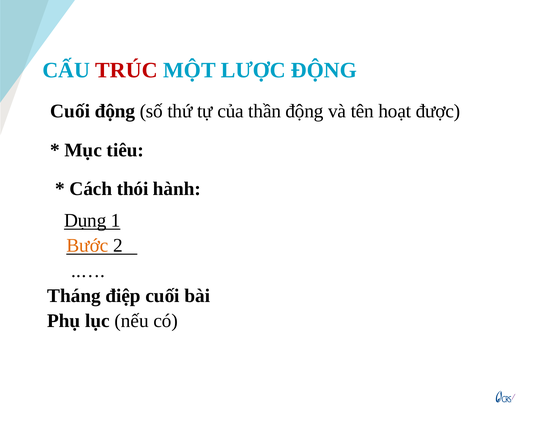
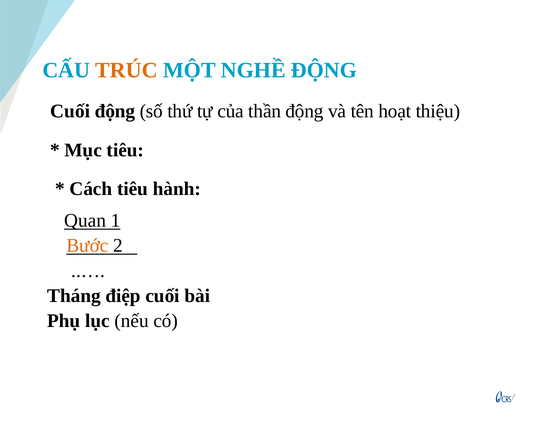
TRÚC colour: red -> orange (126, 70)
LƯỢC: LƯỢC -> NGHỀ (253, 70)
được: được -> thiệu (438, 111)
Cách thói: thói -> tiêu (132, 189)
Dụng: Dụng -> Quan (85, 221)
